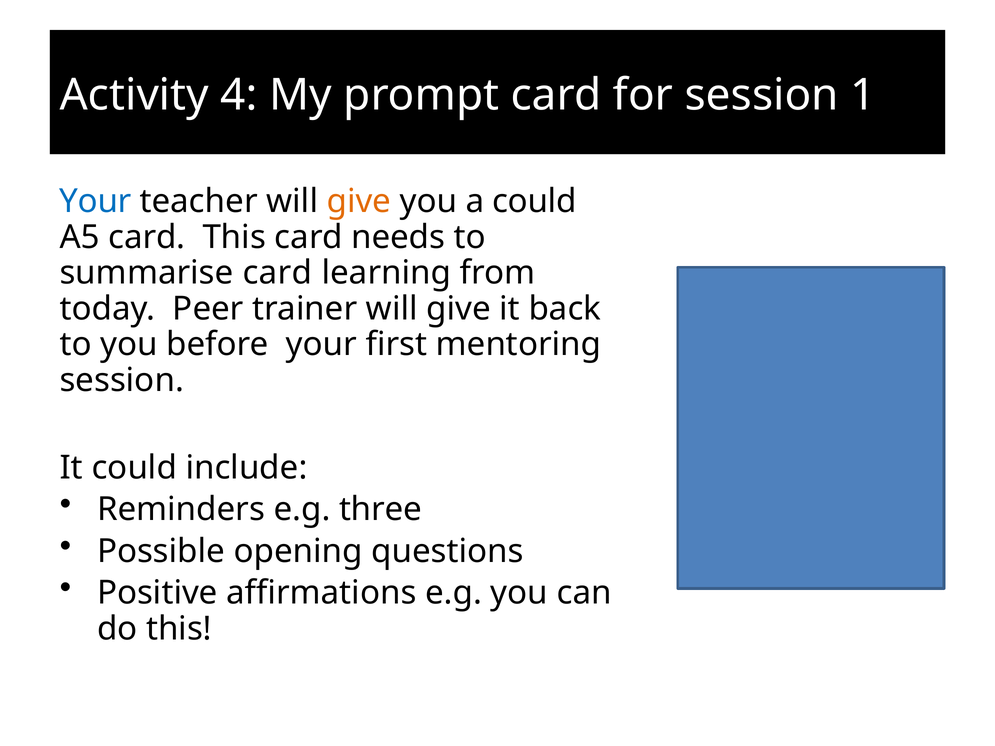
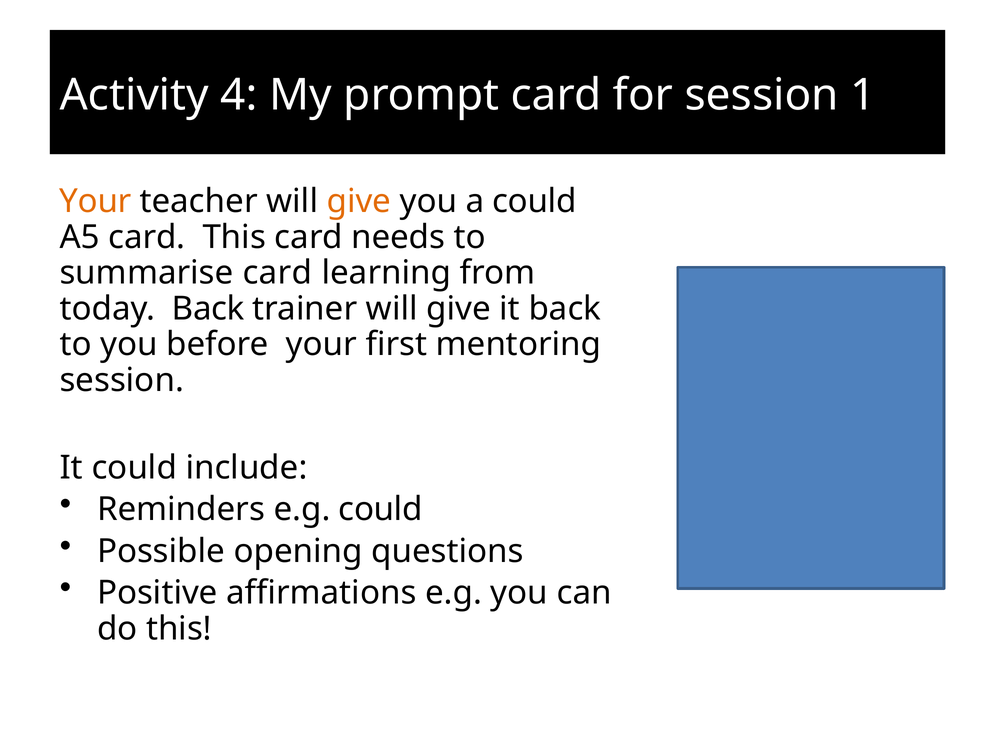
Your colour: blue -> orange (96, 201)
today Peer: Peer -> Back (208, 309)
e.g three: three -> could (381, 510)
